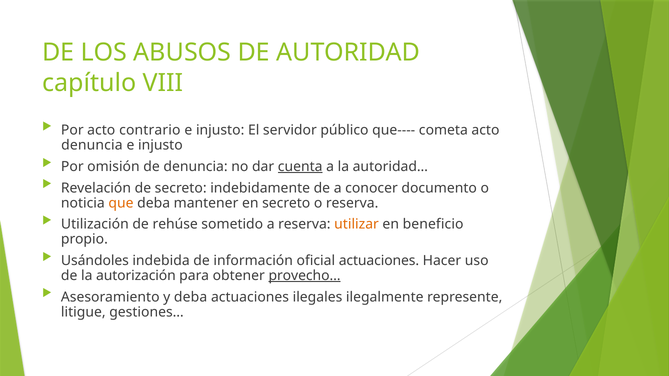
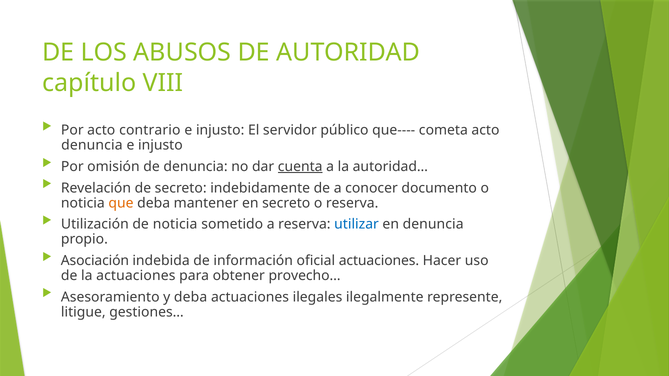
de rehúse: rehúse -> noticia (175, 224)
utilizar colour: orange -> blue (357, 224)
en beneficio: beneficio -> denuncia (433, 224)
Usándoles: Usándoles -> Asociación (95, 261)
la autorización: autorización -> actuaciones (136, 276)
provecho… underline: present -> none (305, 276)
